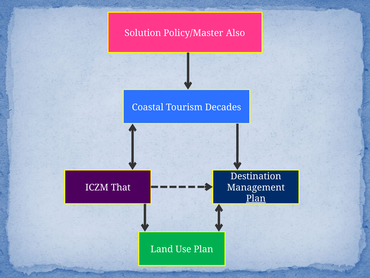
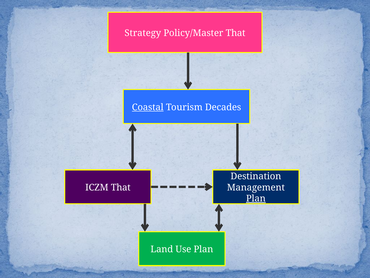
Solution: Solution -> Strategy (143, 33)
Policy/Master Also: Also -> That (236, 33)
Coastal underline: none -> present (148, 107)
